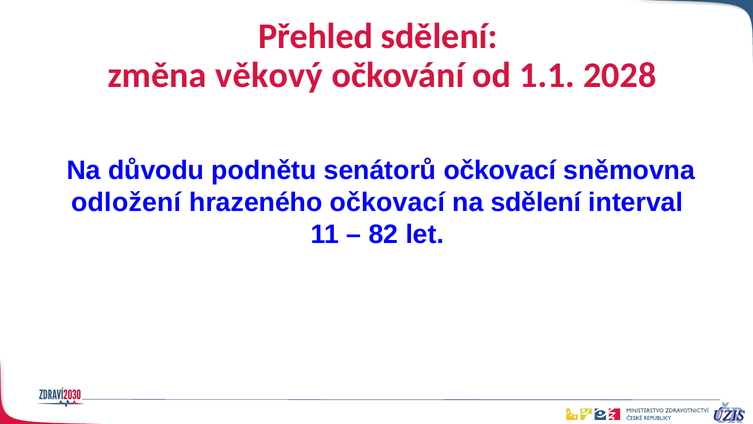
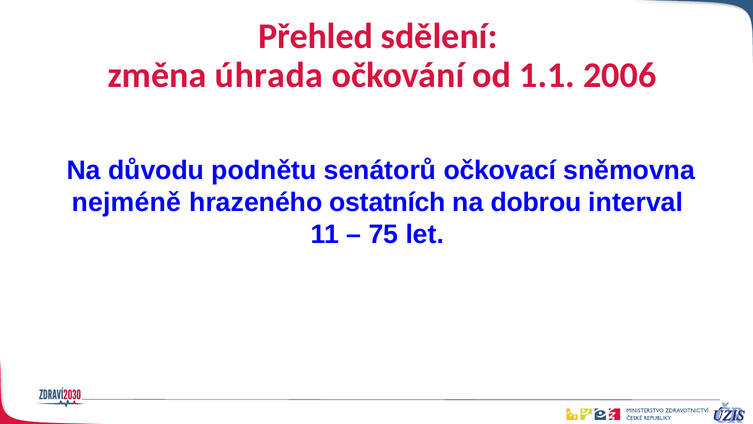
věkový: věkový -> úhrada (269, 75)
2028: 2028 -> 2006 (620, 75)
odložení: odložení -> nejméně (126, 202)
hrazeného očkovací: očkovací -> ostatních (388, 202)
na sdělení: sdělení -> dobrou (536, 202)
82: 82 -> 75 (383, 234)
